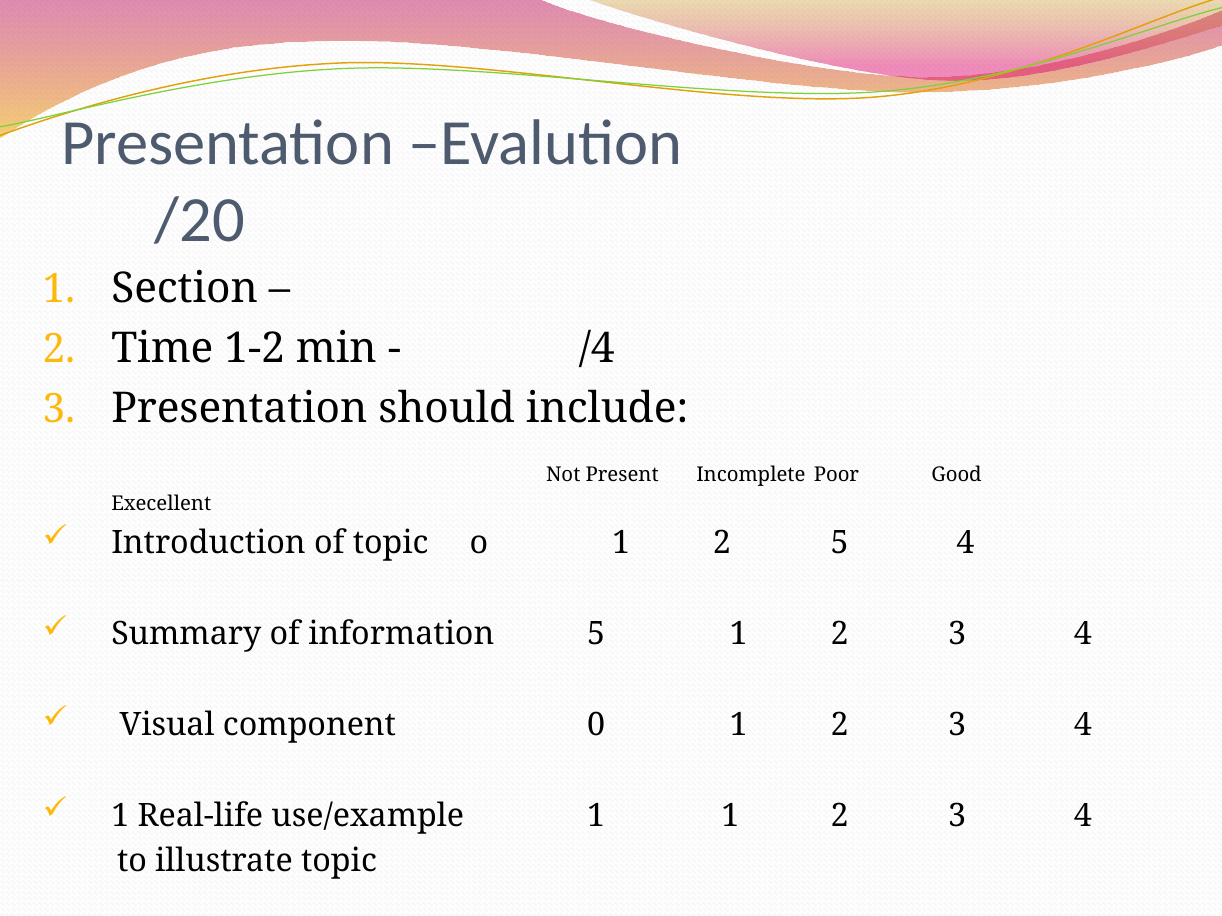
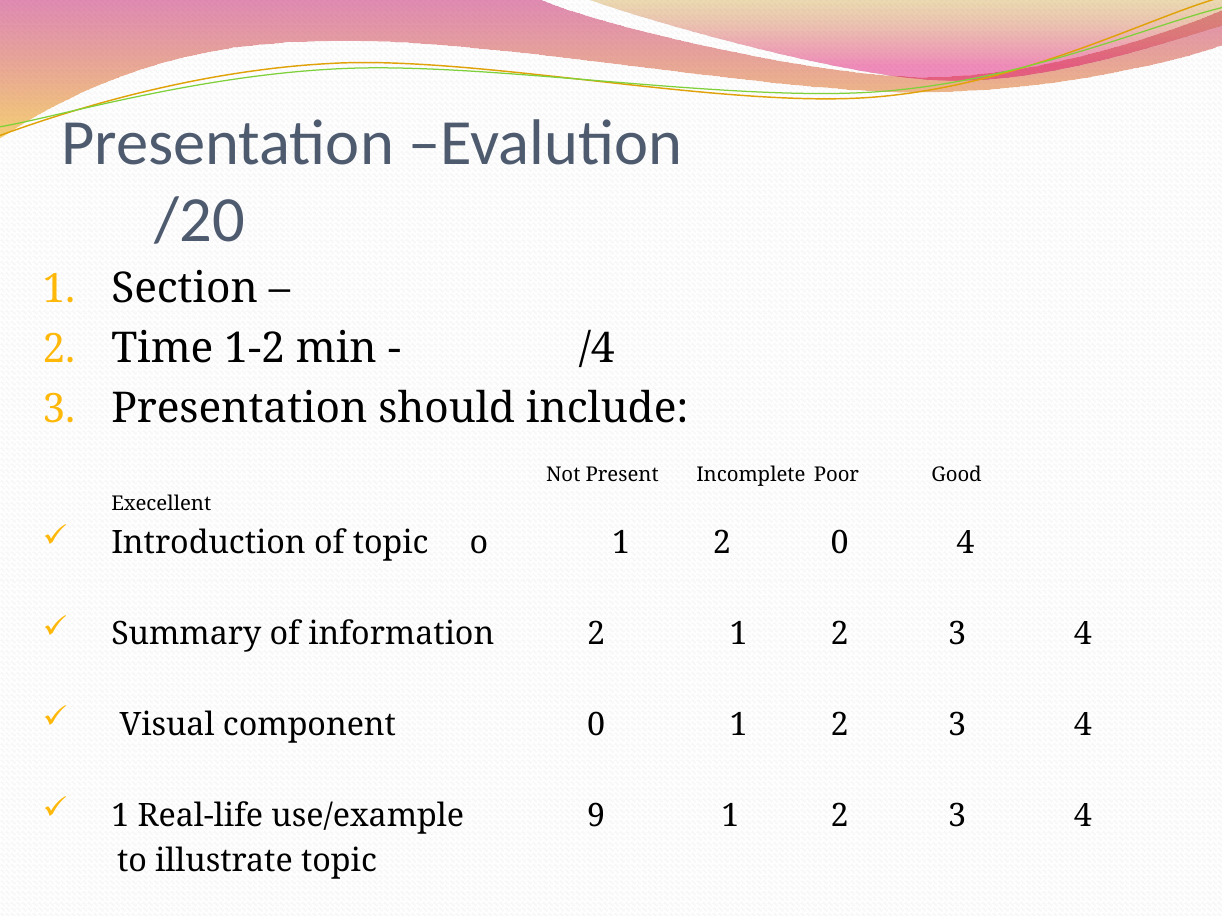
2 5: 5 -> 0 (840, 543)
information 5: 5 -> 2 (596, 634)
use/example 1: 1 -> 9 (596, 816)
